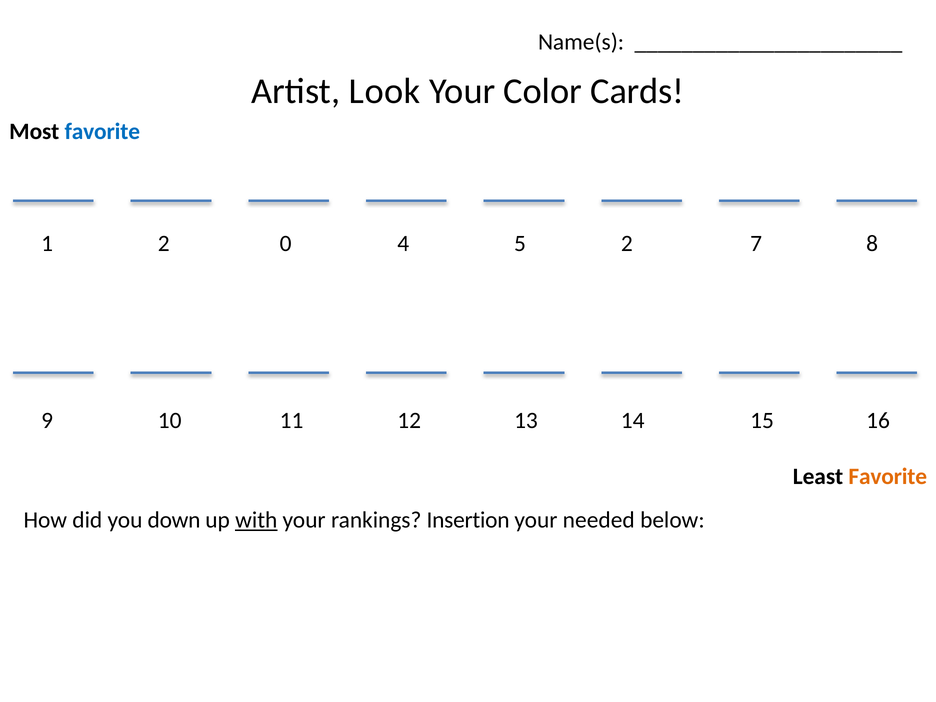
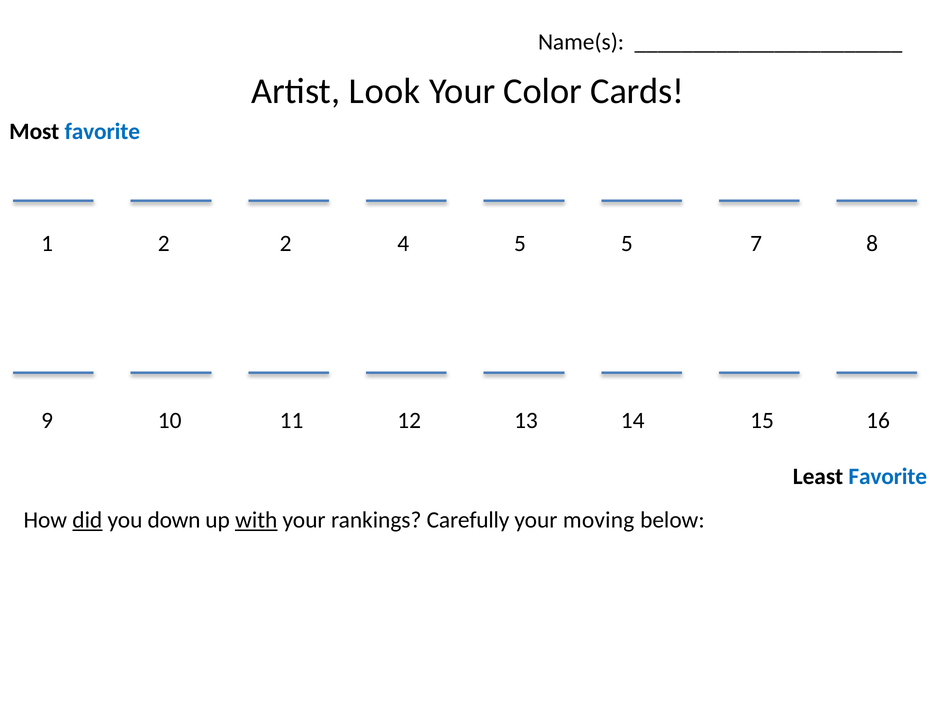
2 0: 0 -> 2 (286, 243)
4 2: 2 -> 5 (627, 244)
Favorite colour: orange -> blue (888, 476)
did underline: none -> present (87, 520)
Insertion: Insertion -> Carefully (468, 520)
needed: needed -> moving (599, 520)
